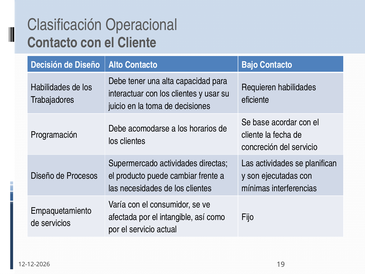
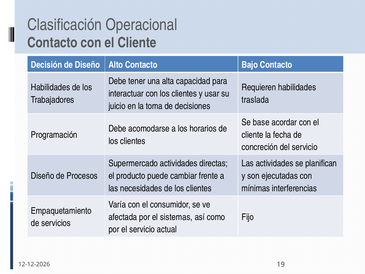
eficiente: eficiente -> traslada (255, 100)
intangible: intangible -> sistemas (176, 217)
